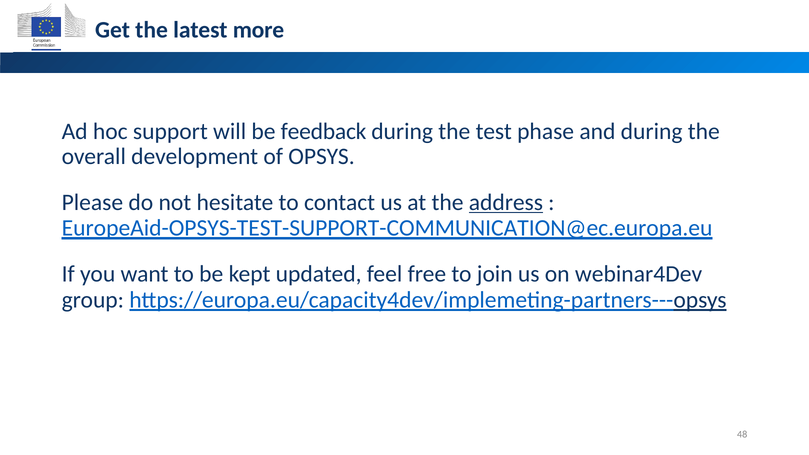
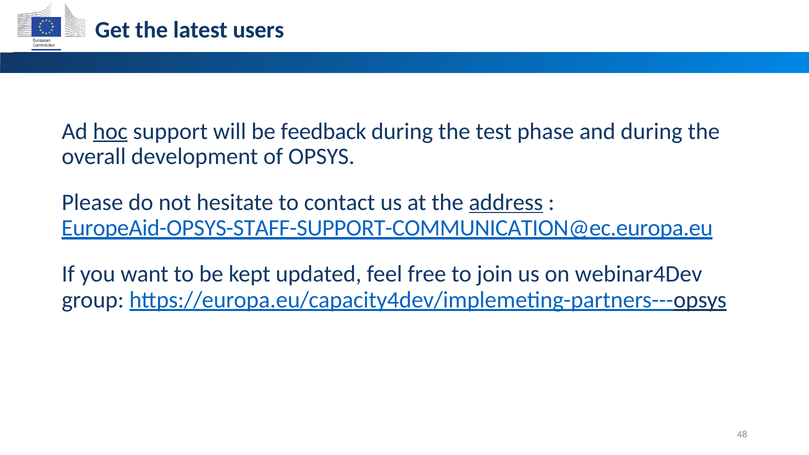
more: more -> users (258, 30)
hoc underline: none -> present (110, 131)
EuropeAid-OPSYS-TEST-SUPPORT-COMMUNICATION@ec.europa.eu: EuropeAid-OPSYS-TEST-SUPPORT-COMMUNICATION@ec.europa.eu -> EuropeAid-OPSYS-STAFF-SUPPORT-COMMUNICATION@ec.europa.eu (387, 228)
